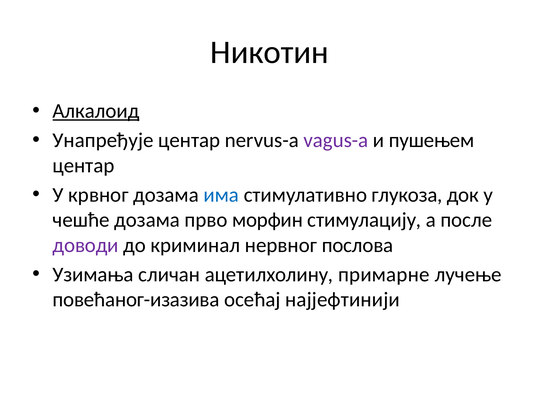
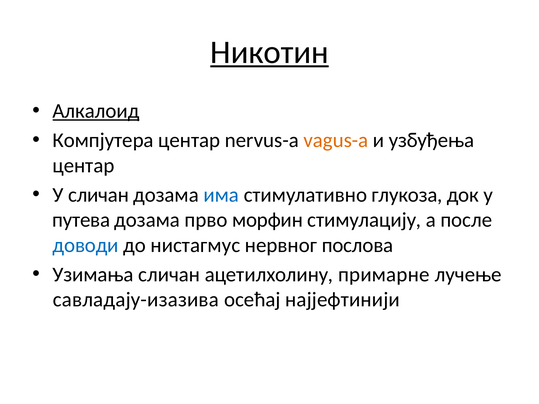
Никотин underline: none -> present (269, 52)
Унапређује: Унапређује -> Компјутера (103, 140)
vagus-a colour: purple -> orange (336, 140)
пушењем: пушењем -> узбуђења (432, 140)
У крвног: крвног -> сличан (99, 195)
чешће: чешће -> путева (81, 220)
доводи colour: purple -> blue (86, 245)
криминал: криминал -> нистагмус (195, 245)
повећаног-изазива: повећаног-изазива -> савладају-изазива (136, 300)
